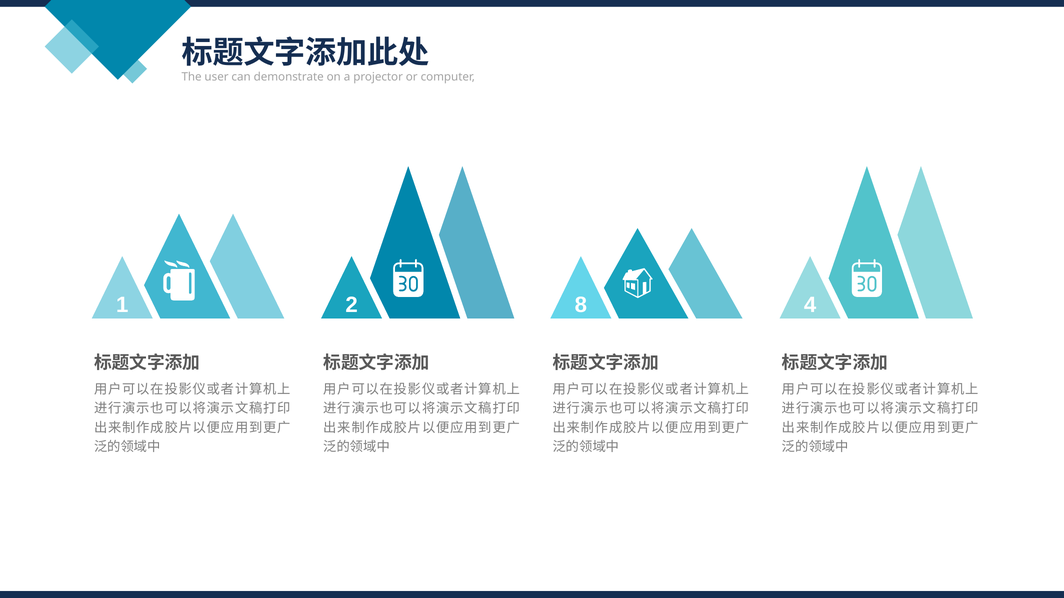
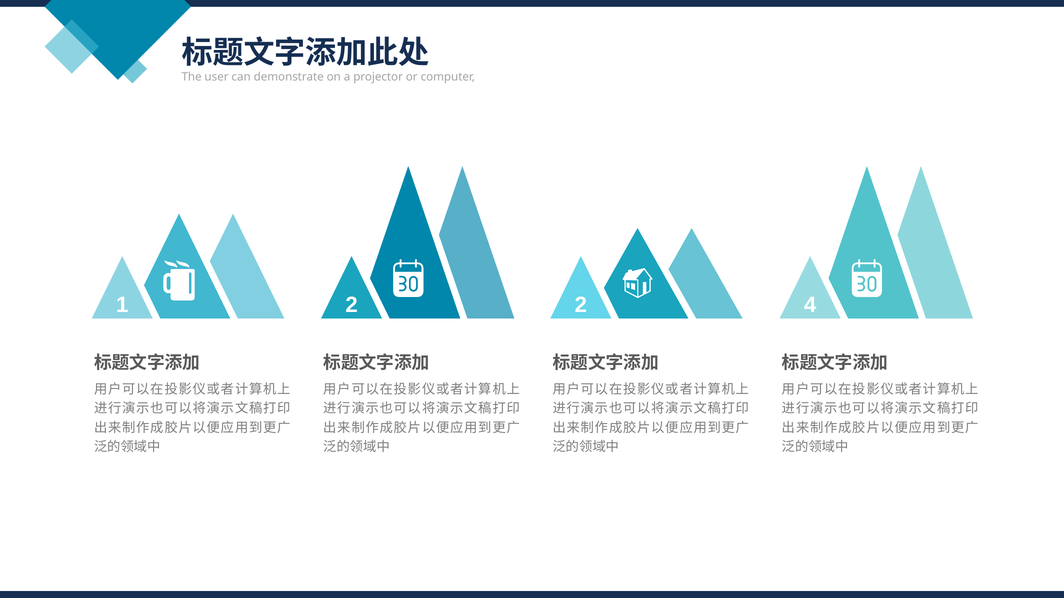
2 8: 8 -> 2 (581, 305)
